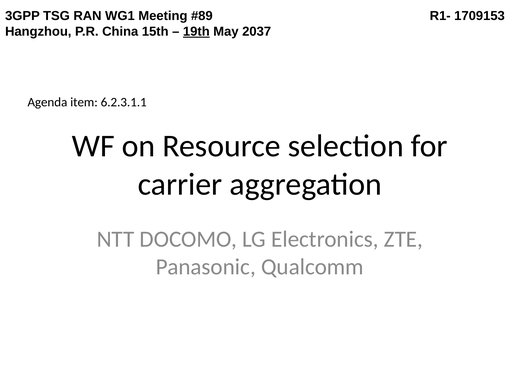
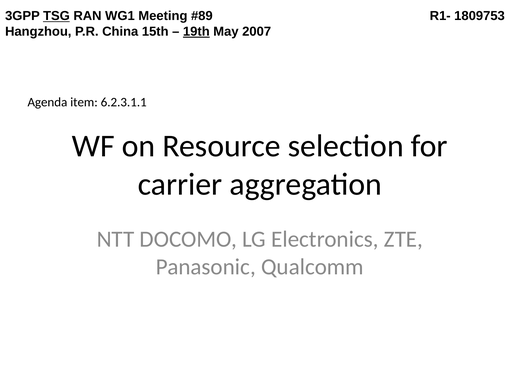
TSG underline: none -> present (56, 16)
1709153: 1709153 -> 1809753 (480, 16)
2037: 2037 -> 2007 (257, 32)
